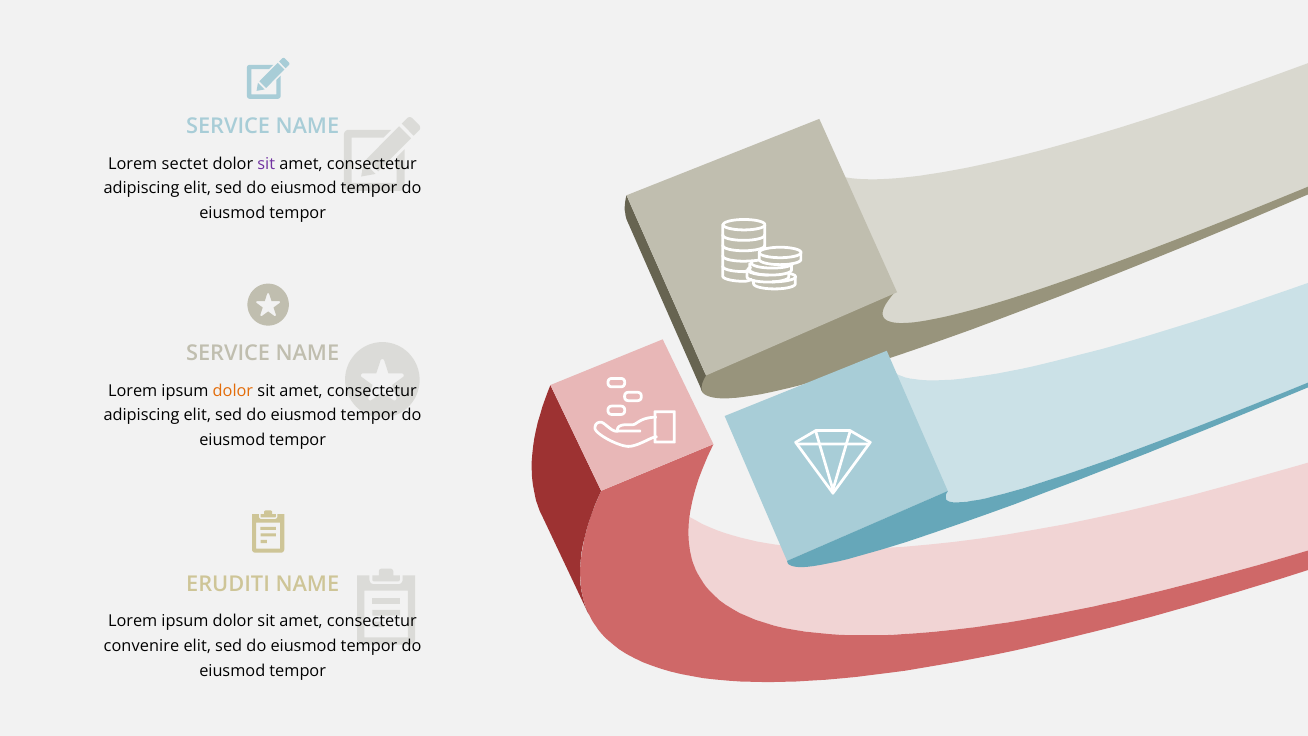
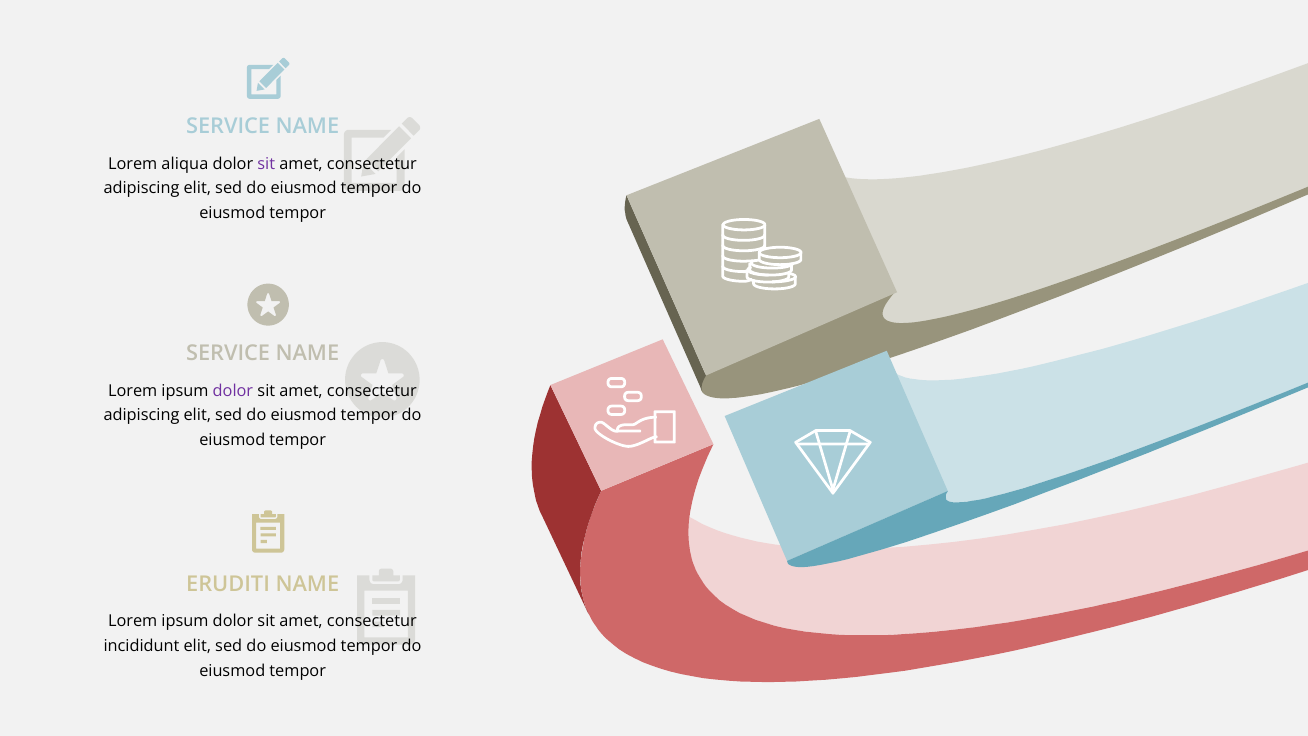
sectet: sectet -> aliqua (185, 164)
dolor colour: orange -> purple (233, 391)
convenire: convenire -> incididunt (141, 646)
